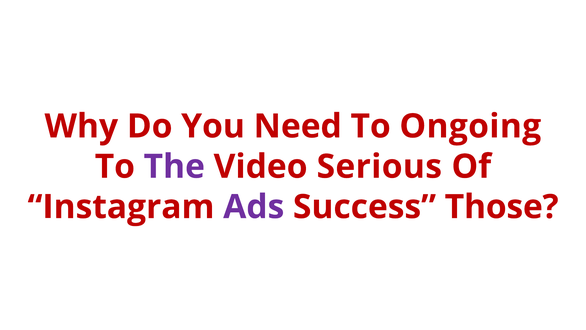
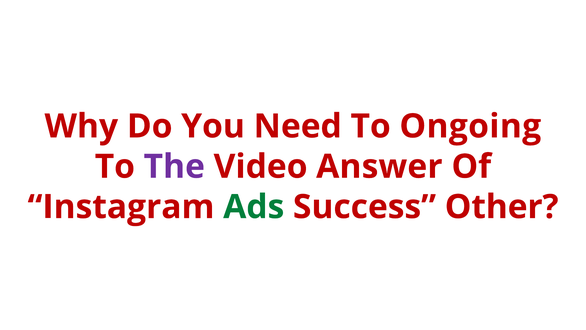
Serious: Serious -> Answer (379, 166)
Ads colour: purple -> green (254, 207)
Those: Those -> Other (502, 207)
